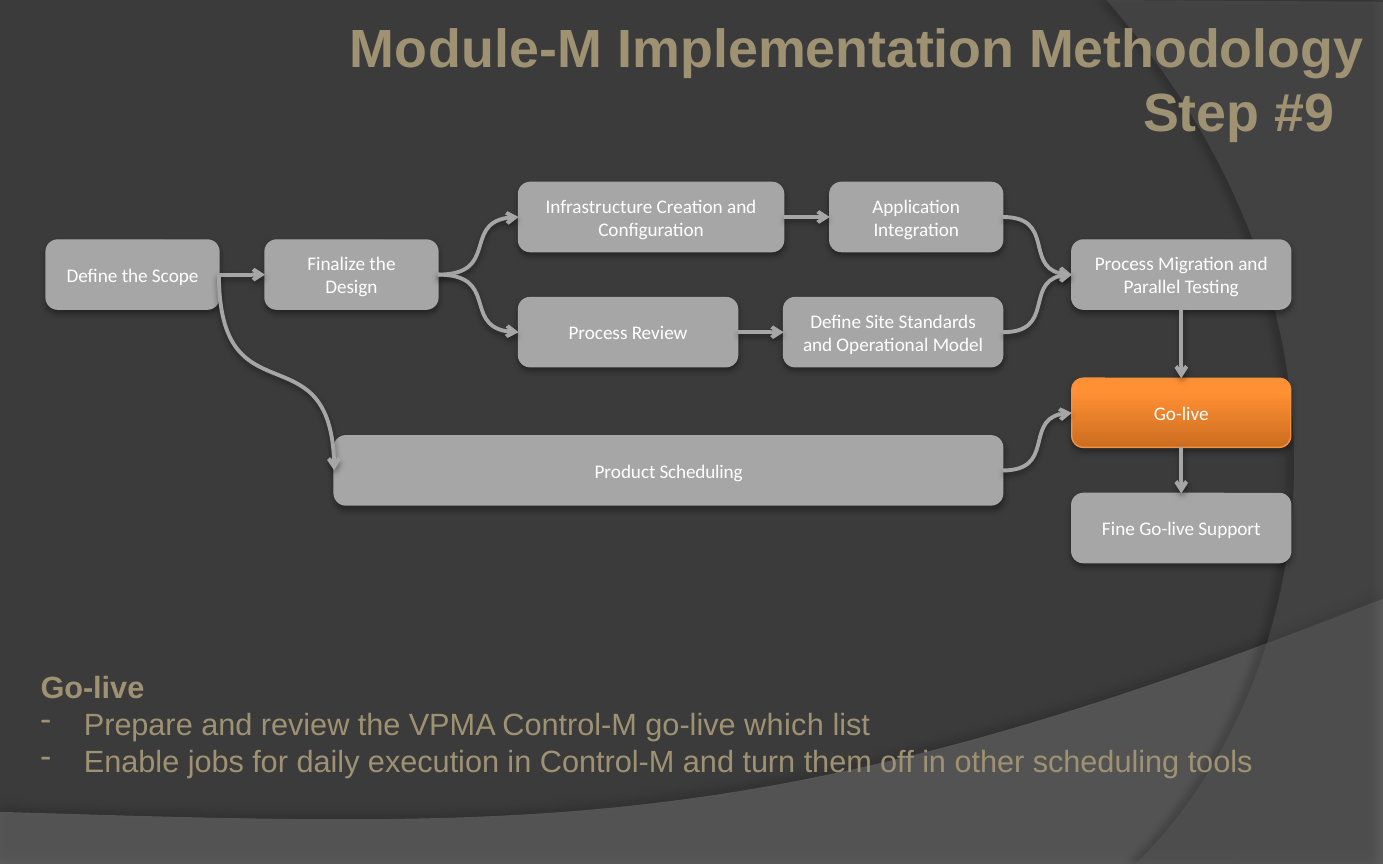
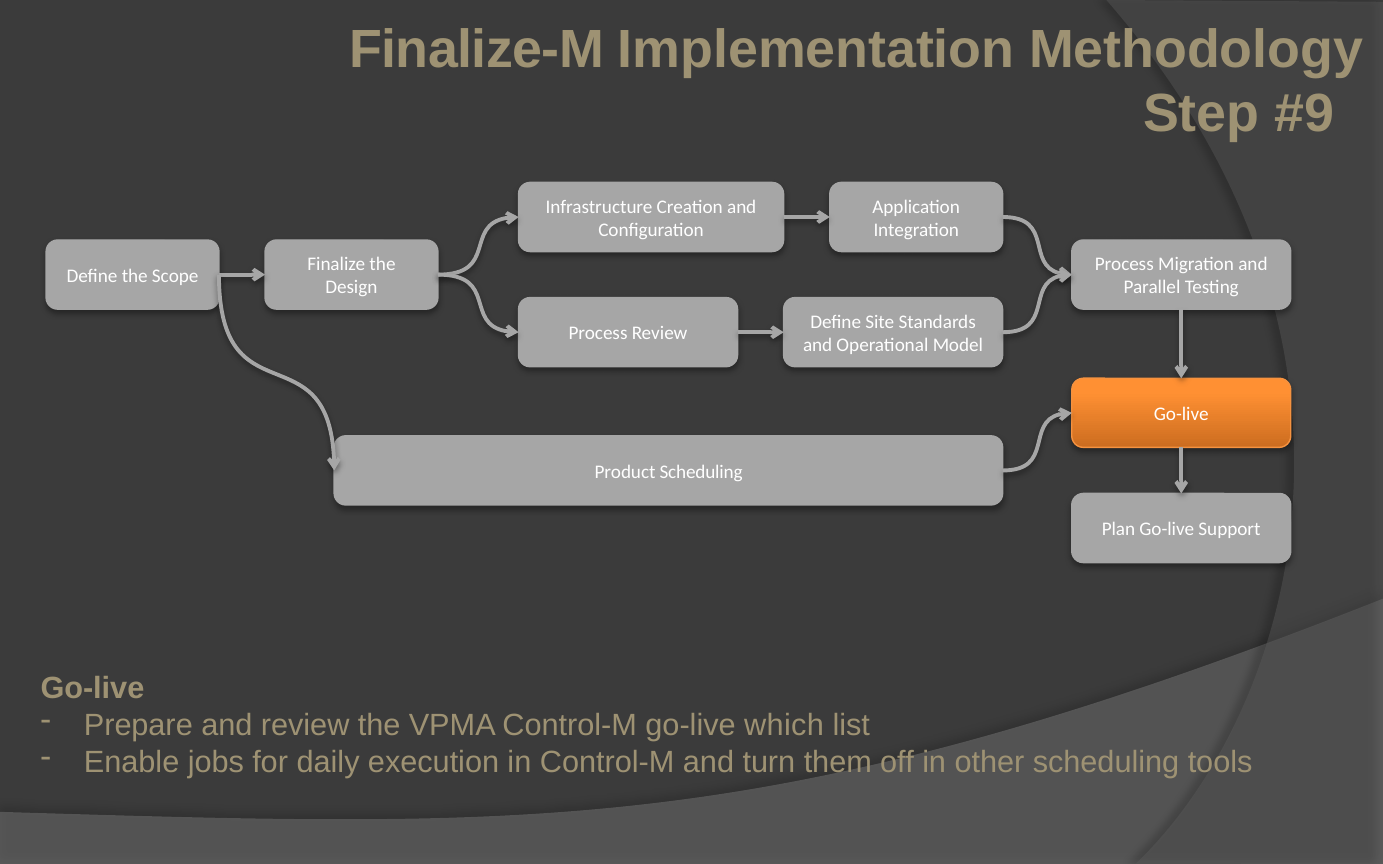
Module-M: Module-M -> Finalize-M (477, 49)
Fine: Fine -> Plan (1119, 530)
